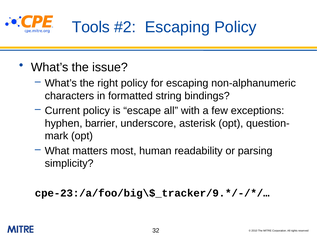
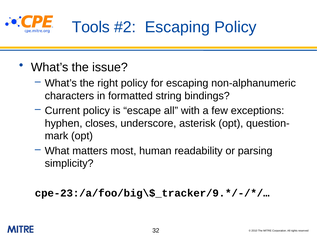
barrier: barrier -> closes (101, 123)
